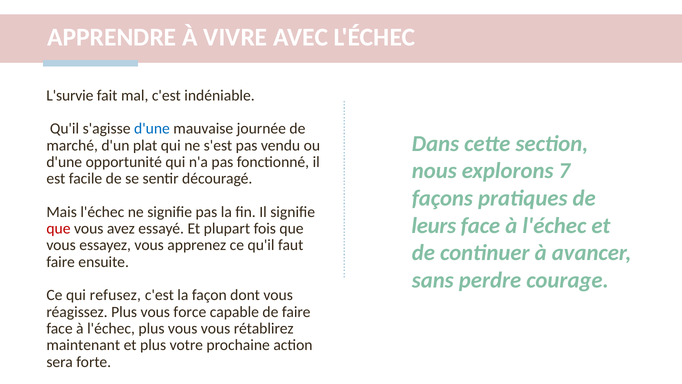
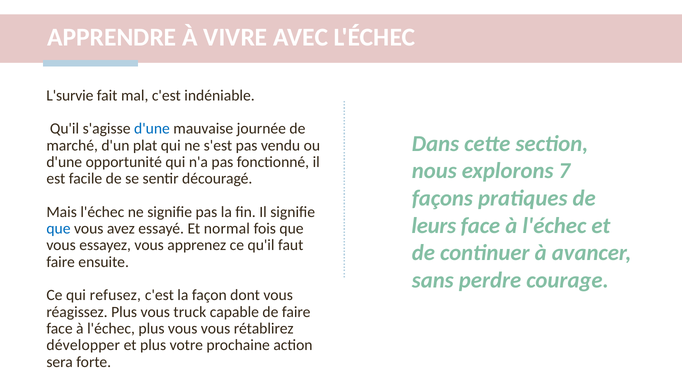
que colour: red -> blue (58, 228)
plupart: plupart -> normal (227, 228)
force: force -> truck (190, 312)
maintenant: maintenant -> développer (83, 345)
